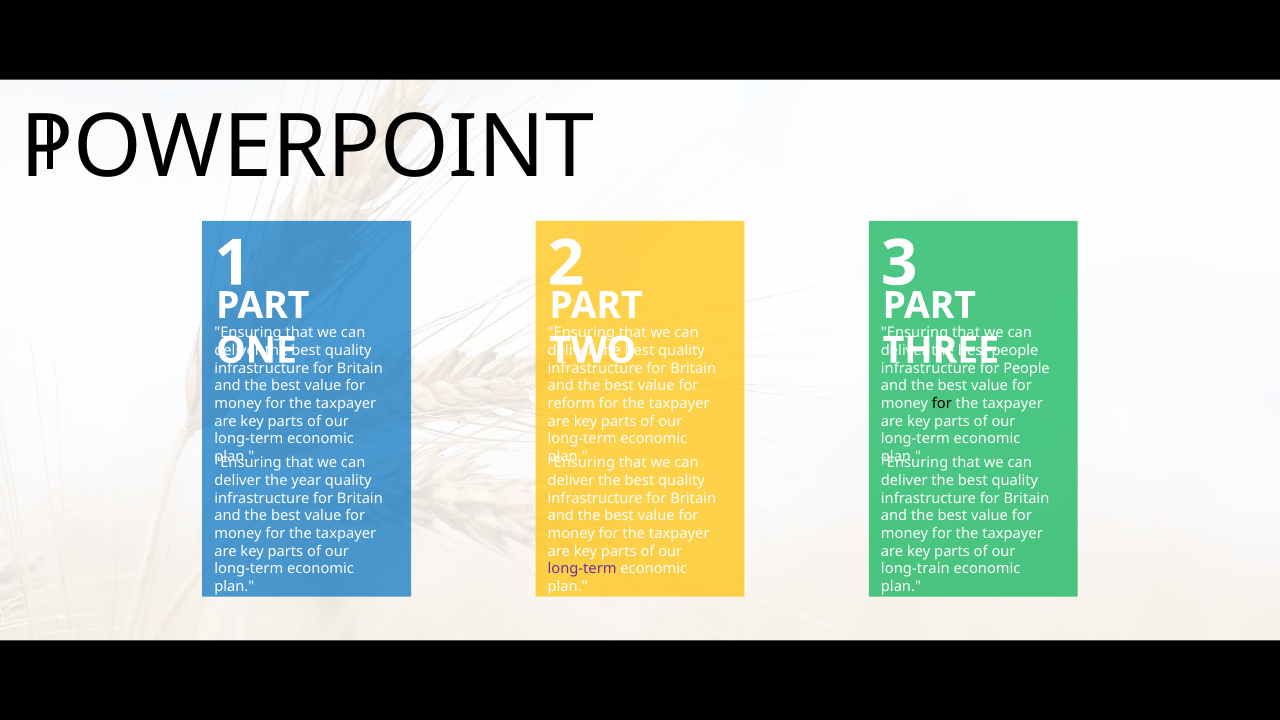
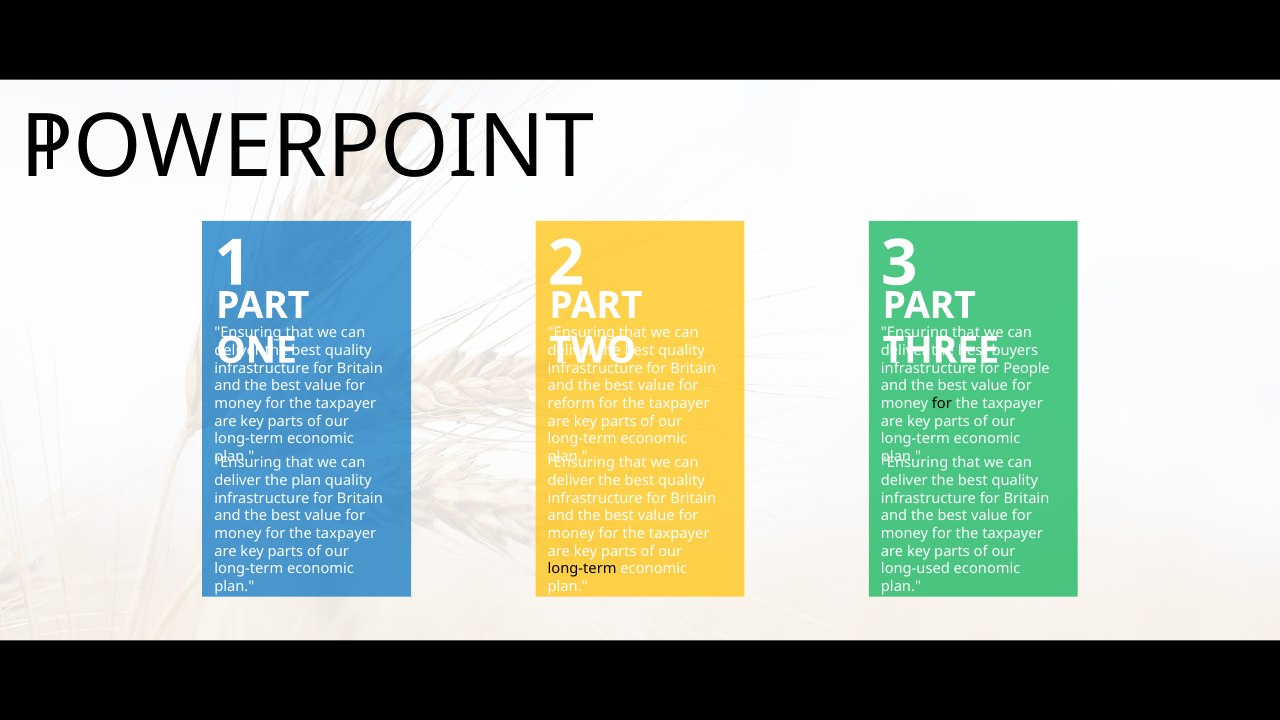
people: people -> buyers (1015, 351)
the year: year -> plan (306, 481)
long-term colour: purple -> black (582, 569)
long-train: long-train -> long-used (915, 569)
